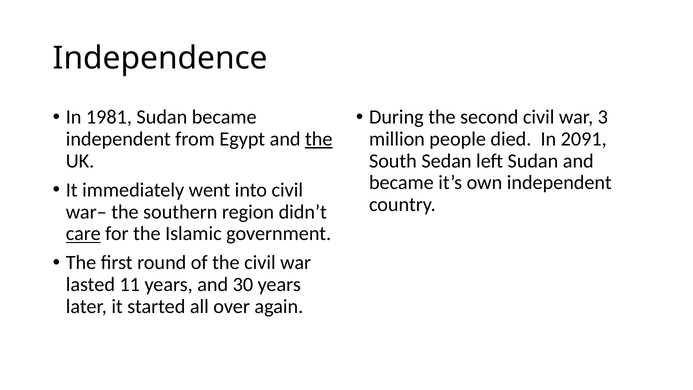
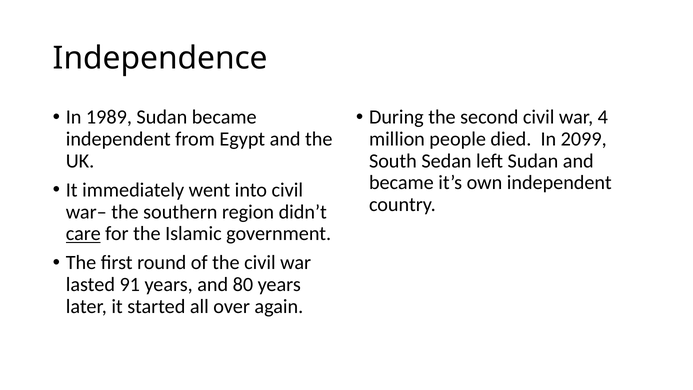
1981: 1981 -> 1989 (109, 117)
3: 3 -> 4 (603, 117)
the underline: present -> none (319, 139)
2091: 2091 -> 2099 (584, 139)
11: 11 -> 91 (130, 284)
30: 30 -> 80 (243, 284)
